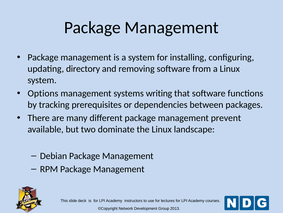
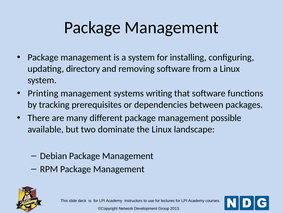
Options: Options -> Printing (43, 93)
prevent: prevent -> possible (226, 118)
